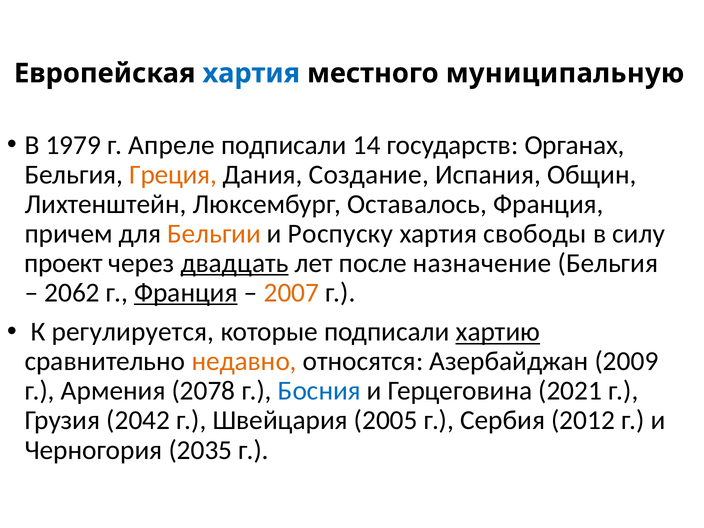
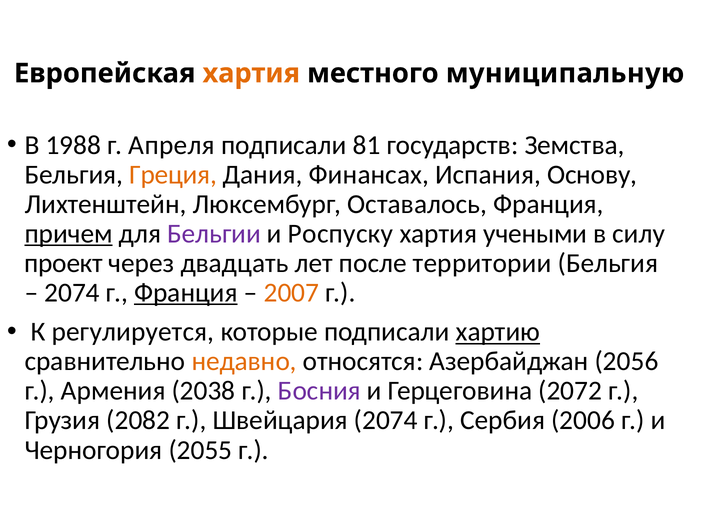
хартия colour: blue -> orange (251, 73)
1979: 1979 -> 1988 (73, 145)
Апреле: Апреле -> Апреля (172, 145)
14: 14 -> 81 (367, 145)
Органах: Органах -> Земства (574, 145)
Создание: Создание -> Финансах (369, 175)
Общин: Общин -> Основу (592, 175)
причем underline: none -> present (69, 234)
Бельгии colour: orange -> purple (214, 234)
свободы: свободы -> учеными (535, 234)
двадцать underline: present -> none (235, 263)
назначение: назначение -> территории (482, 263)
2062: 2062 -> 2074 (72, 293)
2009: 2009 -> 2056 (627, 361)
2078: 2078 -> 2038 (203, 391)
Босния colour: blue -> purple (319, 391)
2021: 2021 -> 2072 (570, 391)
2042: 2042 -> 2082 (138, 420)
Швейцария 2005: 2005 -> 2074 (386, 420)
2012: 2012 -> 2006 (583, 420)
2035: 2035 -> 2055 (200, 450)
